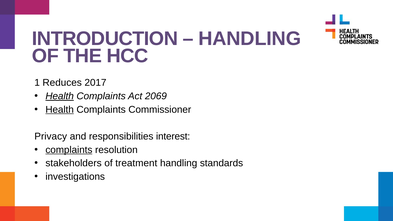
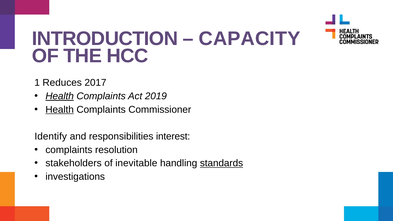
HANDLING: HANDLING -> CAPACITY (250, 39)
2069: 2069 -> 2019 (156, 96)
Privacy: Privacy -> Identify (51, 136)
complaints underline: present -> none (69, 150)
treatment: treatment -> inevitable (136, 163)
standards underline: none -> present (222, 163)
